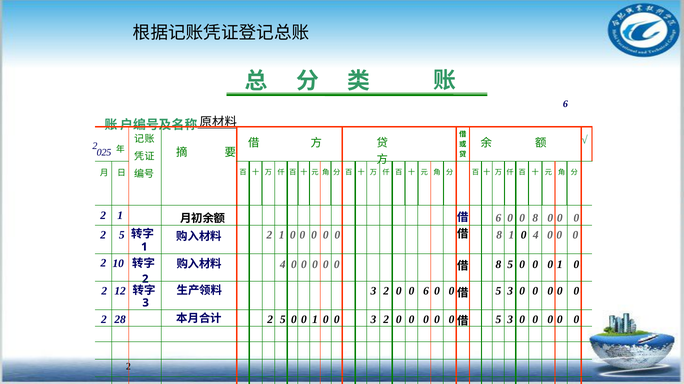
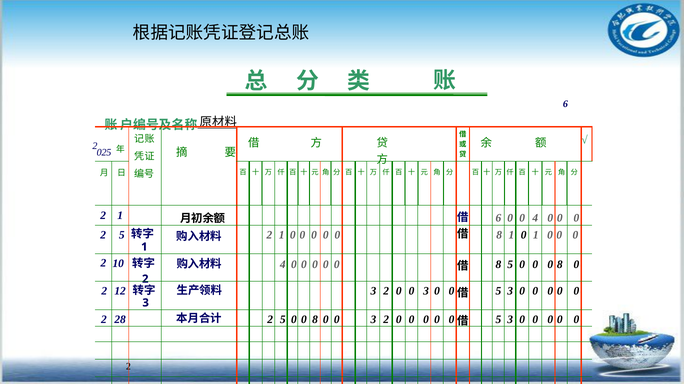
0 8: 8 -> 4 (535, 219)
0 4: 4 -> 1 (536, 235)
0 0 0 1: 1 -> 8 (560, 265)
2 0 0 6: 6 -> 3 (426, 292)
5 0 0 1: 1 -> 8 (315, 320)
